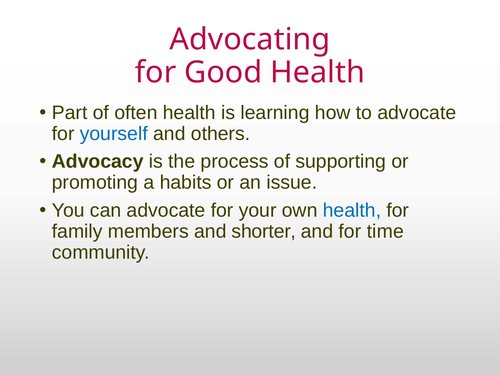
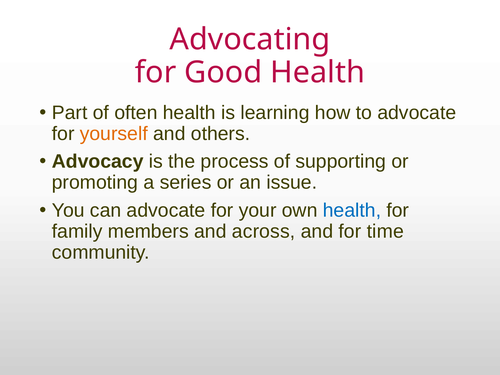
yourself colour: blue -> orange (114, 134)
habits: habits -> series (186, 183)
shorter: shorter -> across (264, 231)
